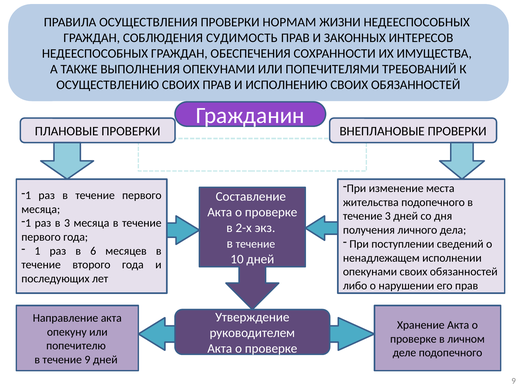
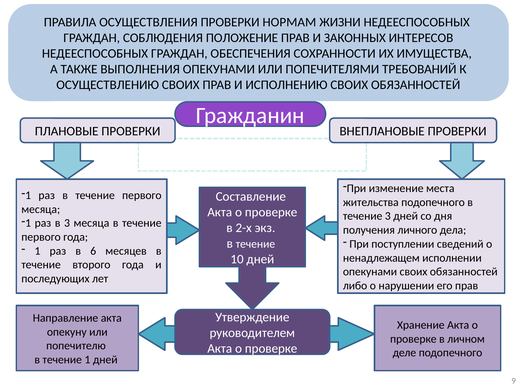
СУДИМОСТЬ: СУДИМОСТЬ -> ПОЛОЖЕНИЕ (242, 38)
течение 9: 9 -> 1 (87, 359)
